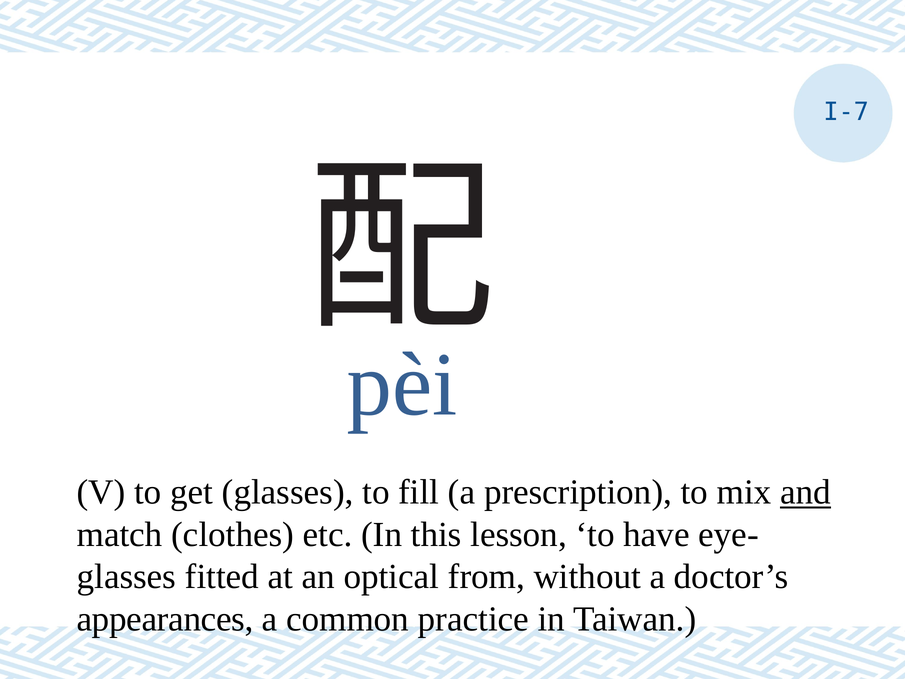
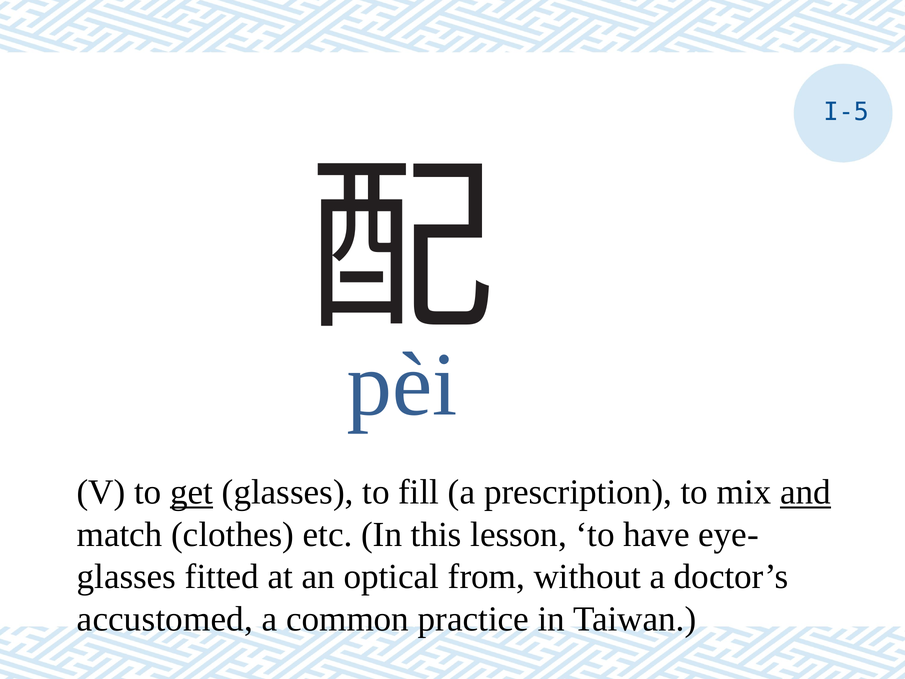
I-7: I-7 -> I-5 (846, 112)
get underline: none -> present (192, 492)
appearances: appearances -> accustomed (165, 619)
